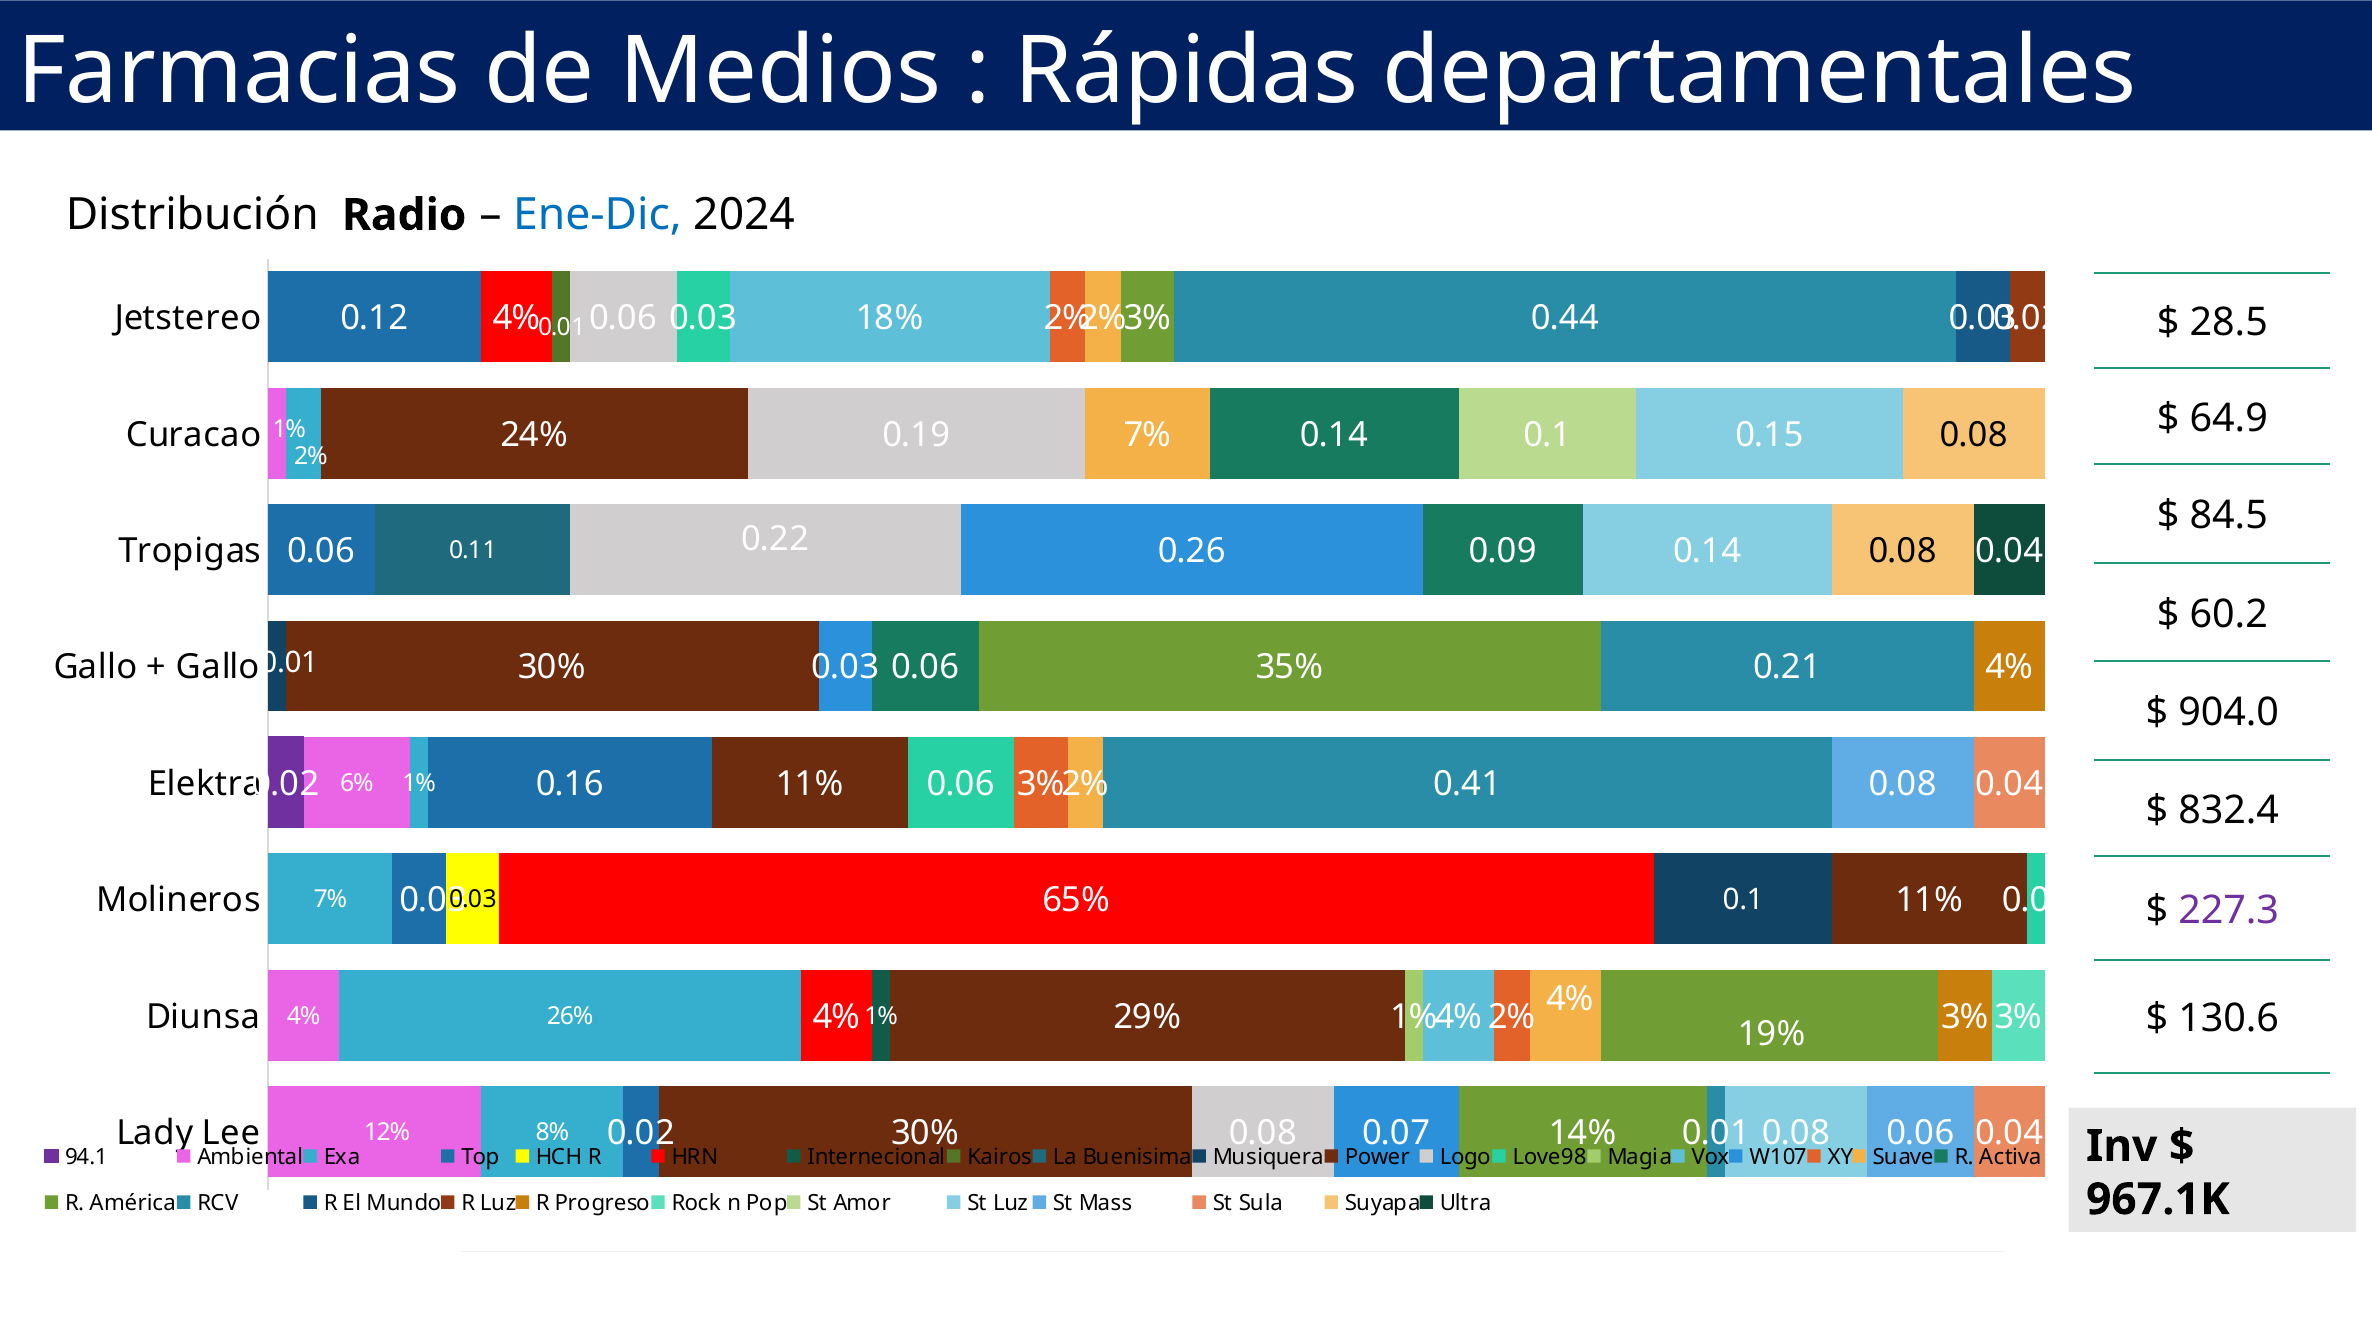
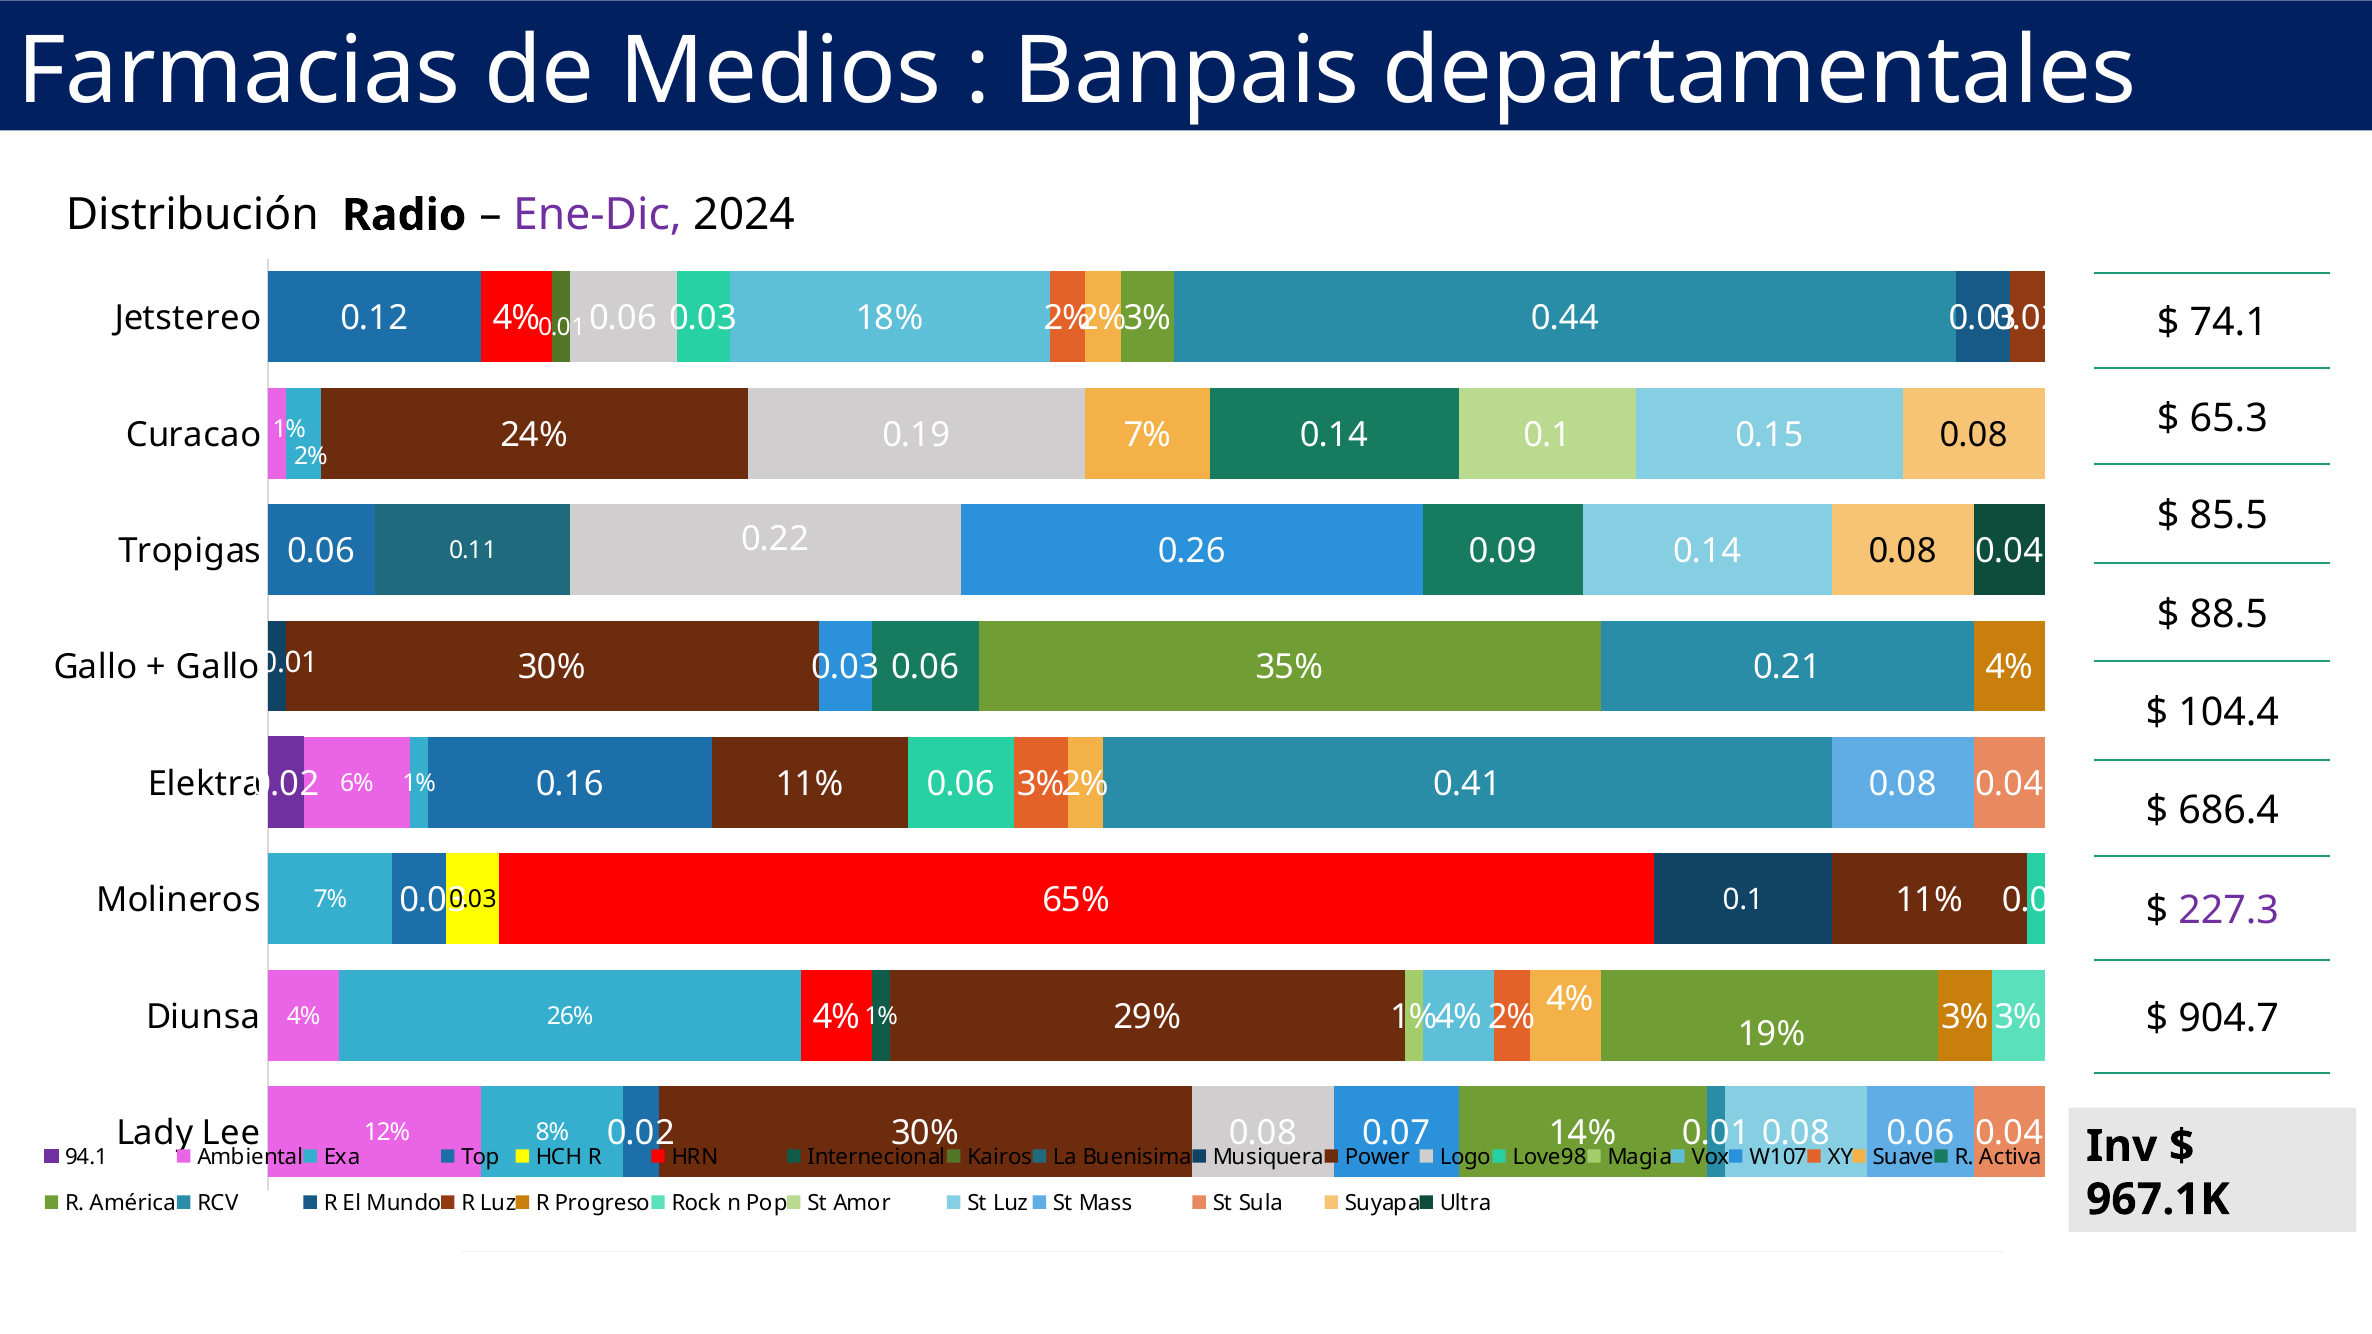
Rápidas: Rápidas -> Banpais (1187, 72)
Ene-Dic colour: blue -> purple (597, 215)
28.5: 28.5 -> 74.1 (2229, 323)
64.9: 64.9 -> 65.3 (2229, 419)
84.5: 84.5 -> 85.5 (2229, 516)
60.2: 60.2 -> 88.5 (2229, 614)
904.0: 904.0 -> 104.4 (2229, 713)
832.4: 832.4 -> 686.4 (2229, 810)
130.6: 130.6 -> 904.7 (2229, 1019)
